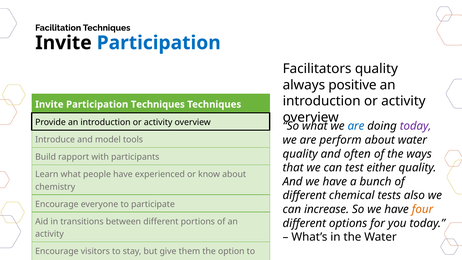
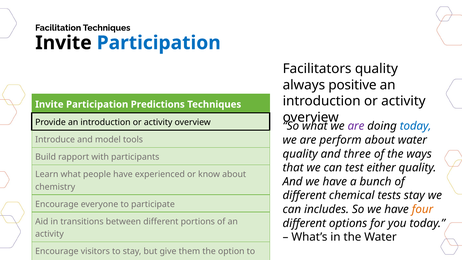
Participation Techniques: Techniques -> Predictions (158, 104)
are colour: blue -> purple (356, 126)
today colour: purple -> blue (416, 126)
often: often -> three (357, 154)
tests also: also -> stay (414, 195)
increase: increase -> includes (327, 209)
